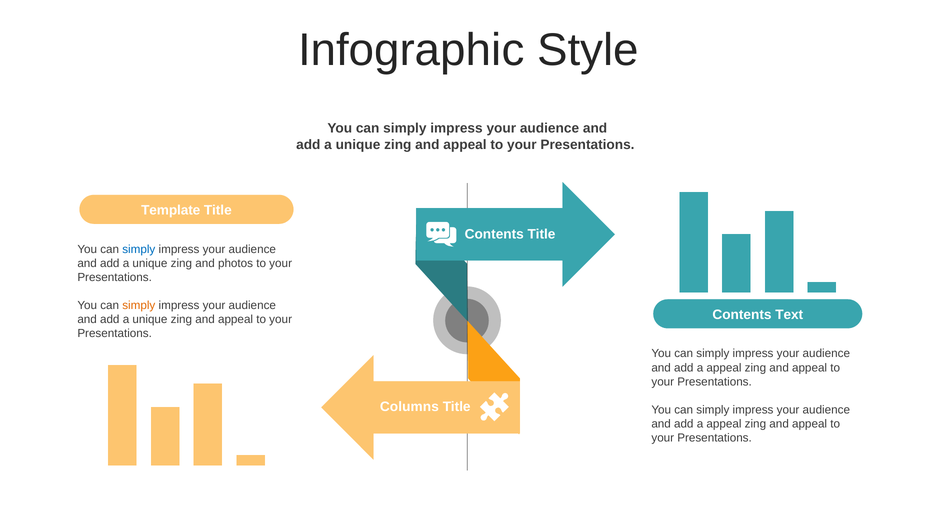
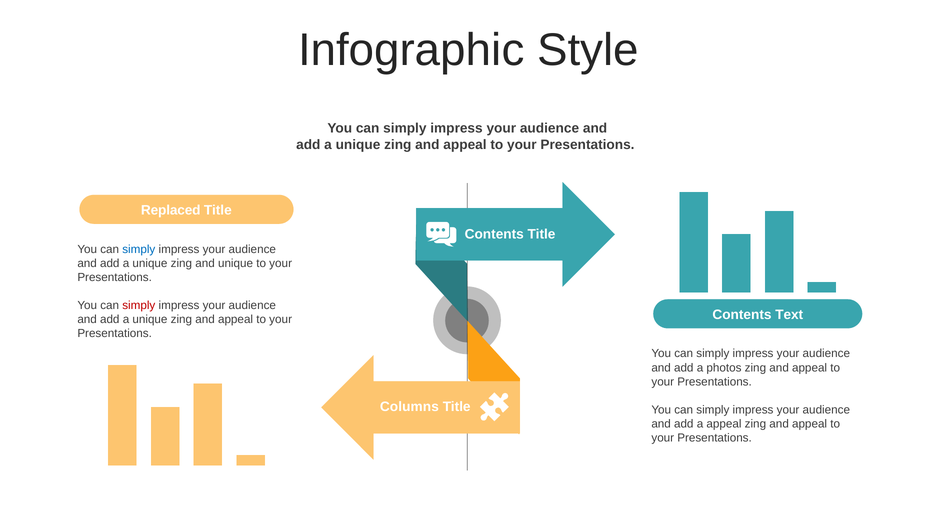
Template: Template -> Replaced (171, 210)
and photos: photos -> unique (236, 263)
simply colour: orange -> red (139, 305)
appeal: appeal -> photos (724, 368)
